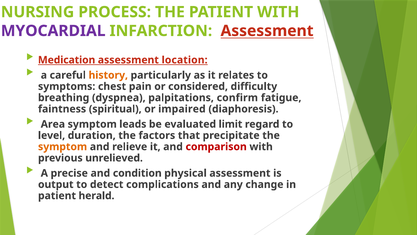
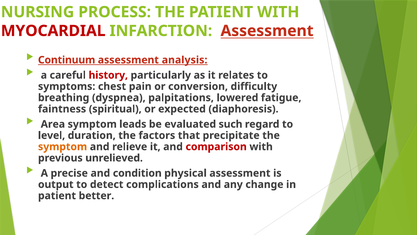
MYOCARDIAL colour: purple -> red (53, 31)
Medication: Medication -> Continuum (67, 60)
location: location -> analysis (185, 60)
history colour: orange -> red (108, 75)
considered: considered -> conversion (198, 86)
confirm: confirm -> lowered (237, 98)
impaired: impaired -> expected (182, 109)
limit: limit -> such (231, 124)
herald: herald -> better (96, 195)
